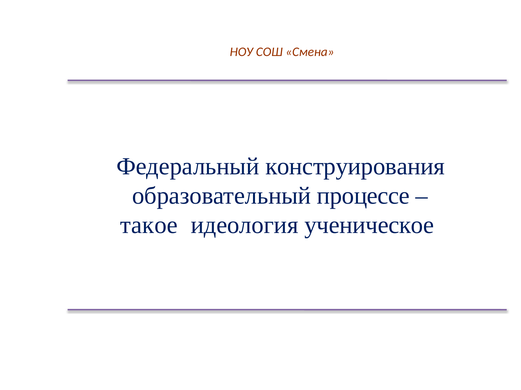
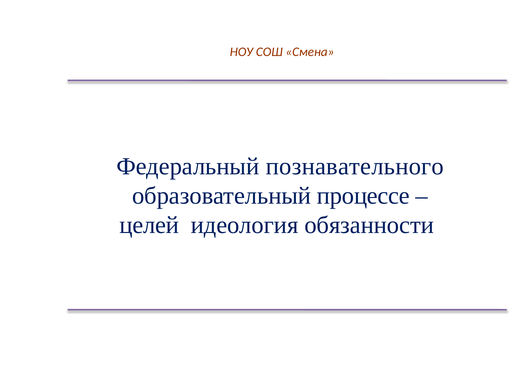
конструирования: конструирования -> познавательного (355, 167)
такое: такое -> целей (149, 226)
ученическое: ученическое -> обязанности (369, 226)
